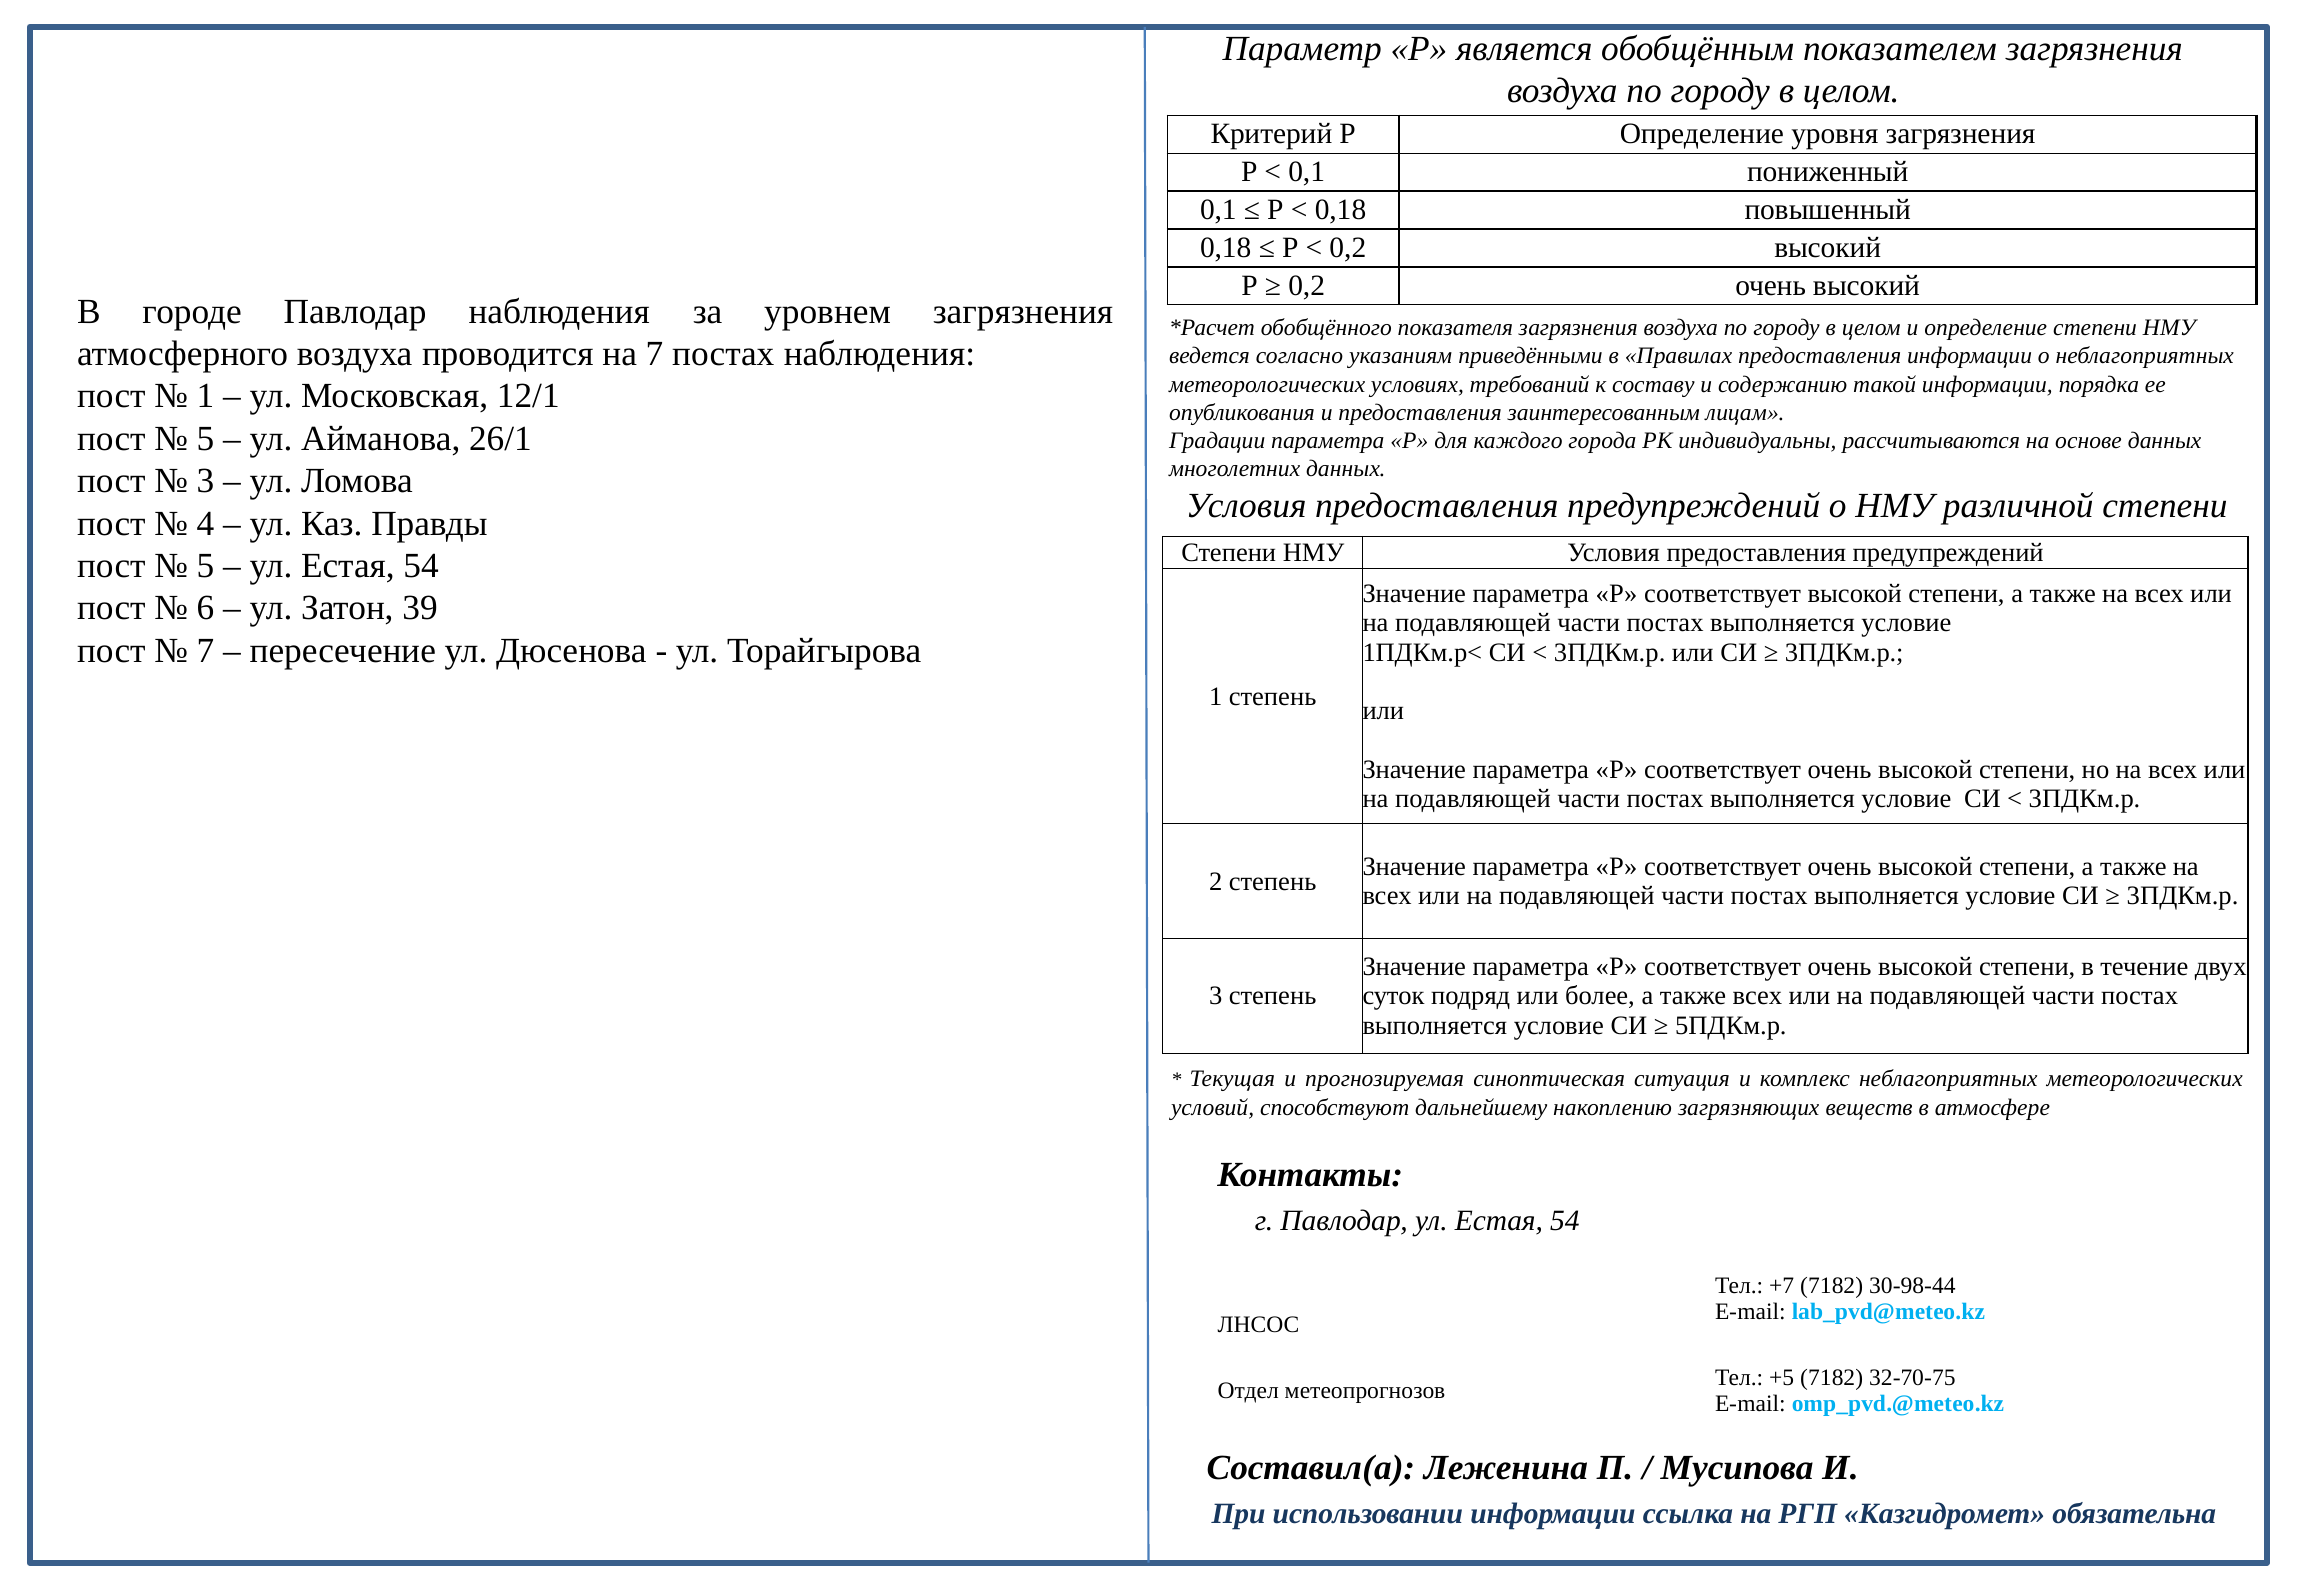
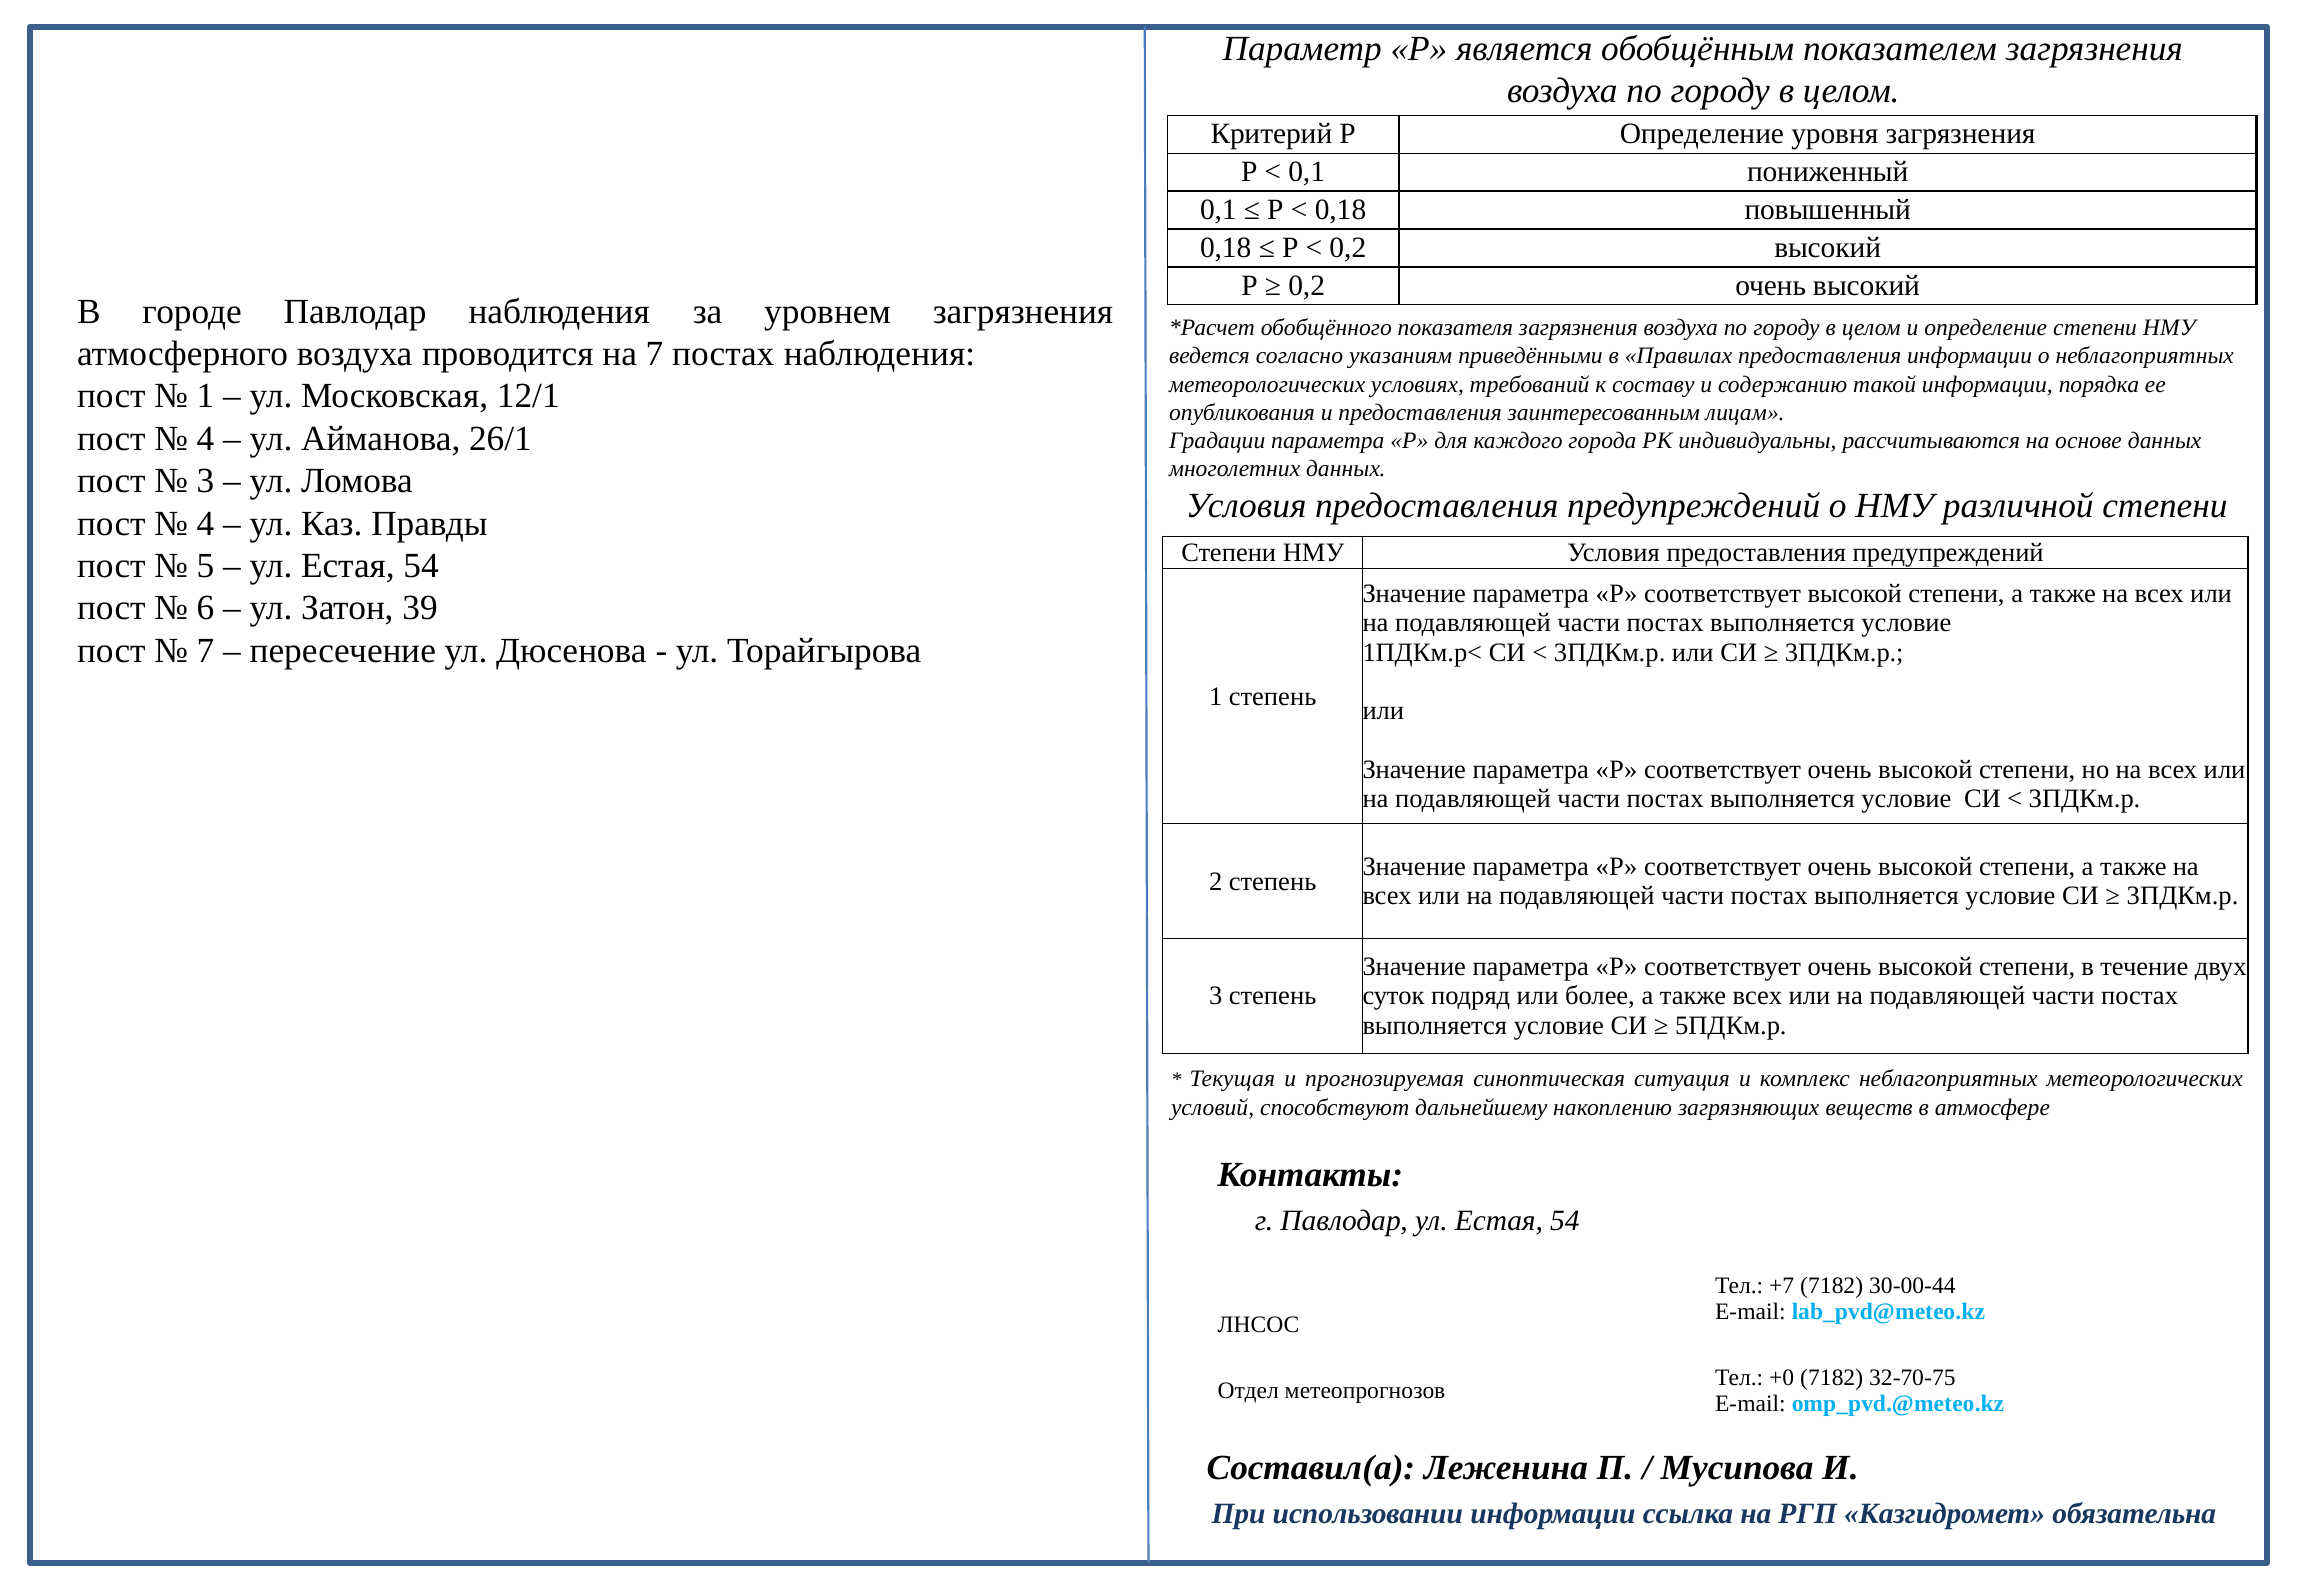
5: 5 -> 4 (206, 439)
30-98-44: 30-98-44 -> 30-00-44 (1912, 1286)
+5: +5 -> +0 (1782, 1378)
